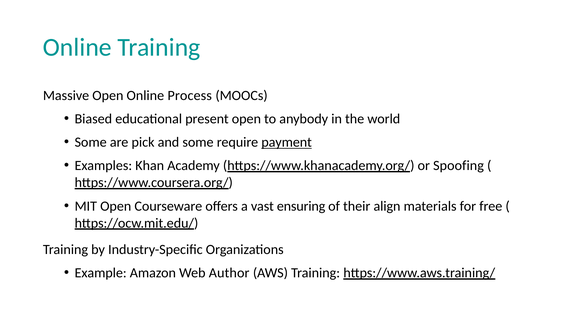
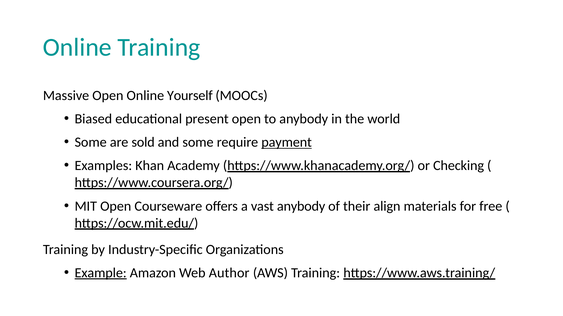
Process: Process -> Yourself (190, 96)
pick: pick -> sold (143, 143)
Spoofing: Spoofing -> Checking (459, 166)
vast ensuring: ensuring -> anybody (301, 207)
Example underline: none -> present (101, 273)
